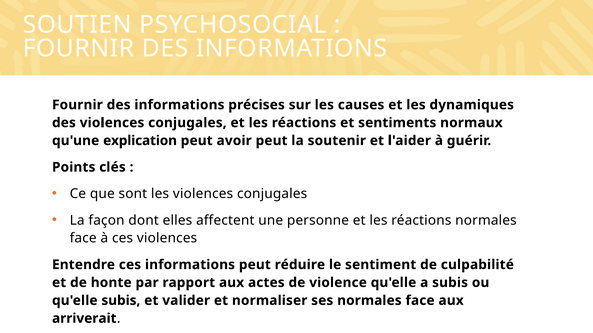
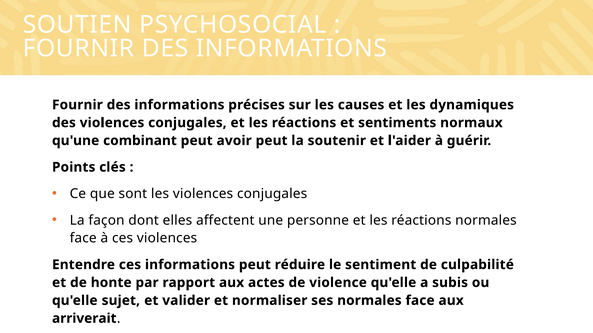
explication: explication -> combinant (140, 141)
qu'elle subis: subis -> sujet (121, 301)
